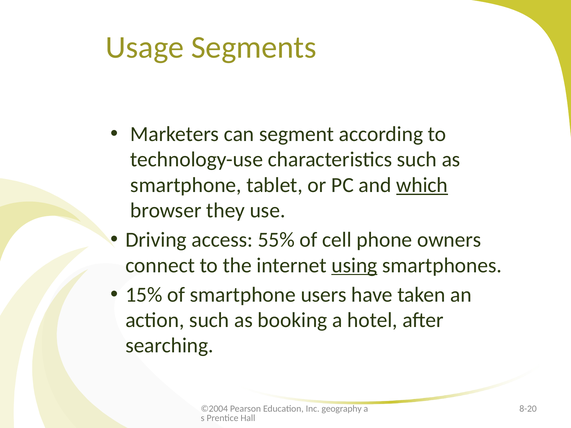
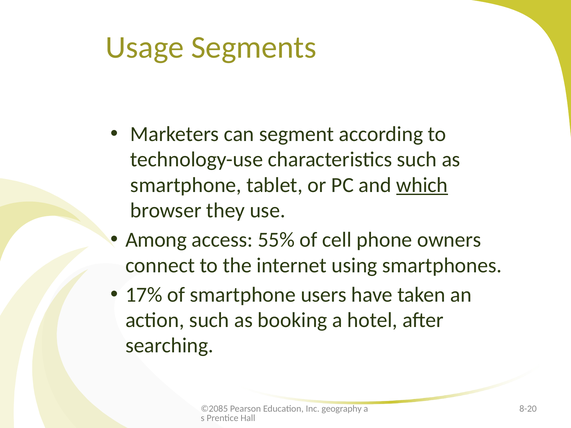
Driving: Driving -> Among (156, 240)
using underline: present -> none (354, 265)
15%: 15% -> 17% (144, 295)
©2004: ©2004 -> ©2085 (214, 409)
